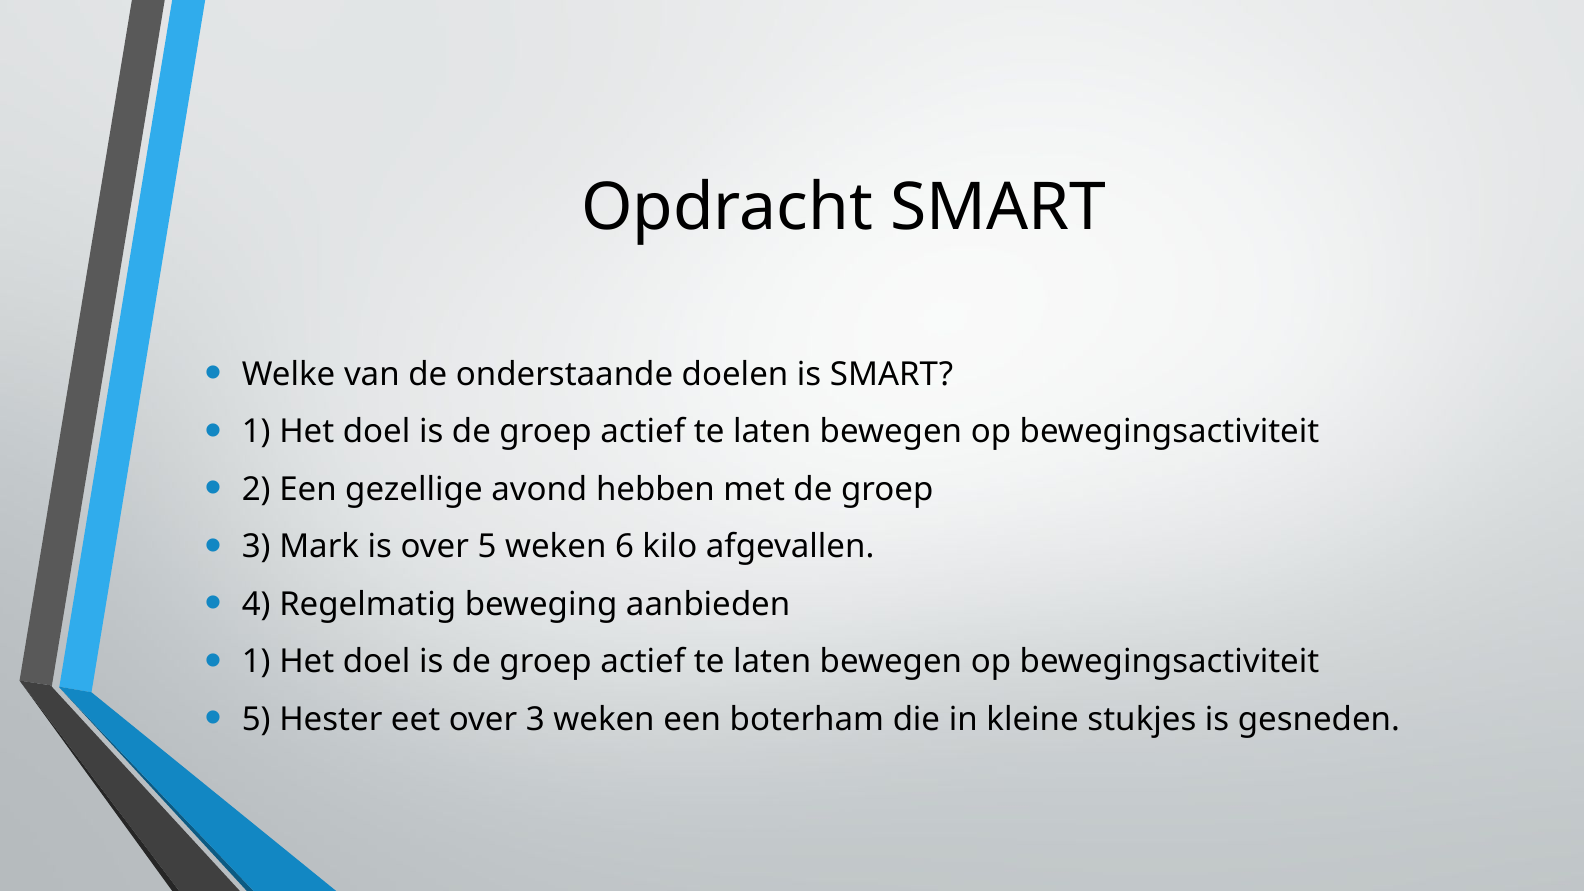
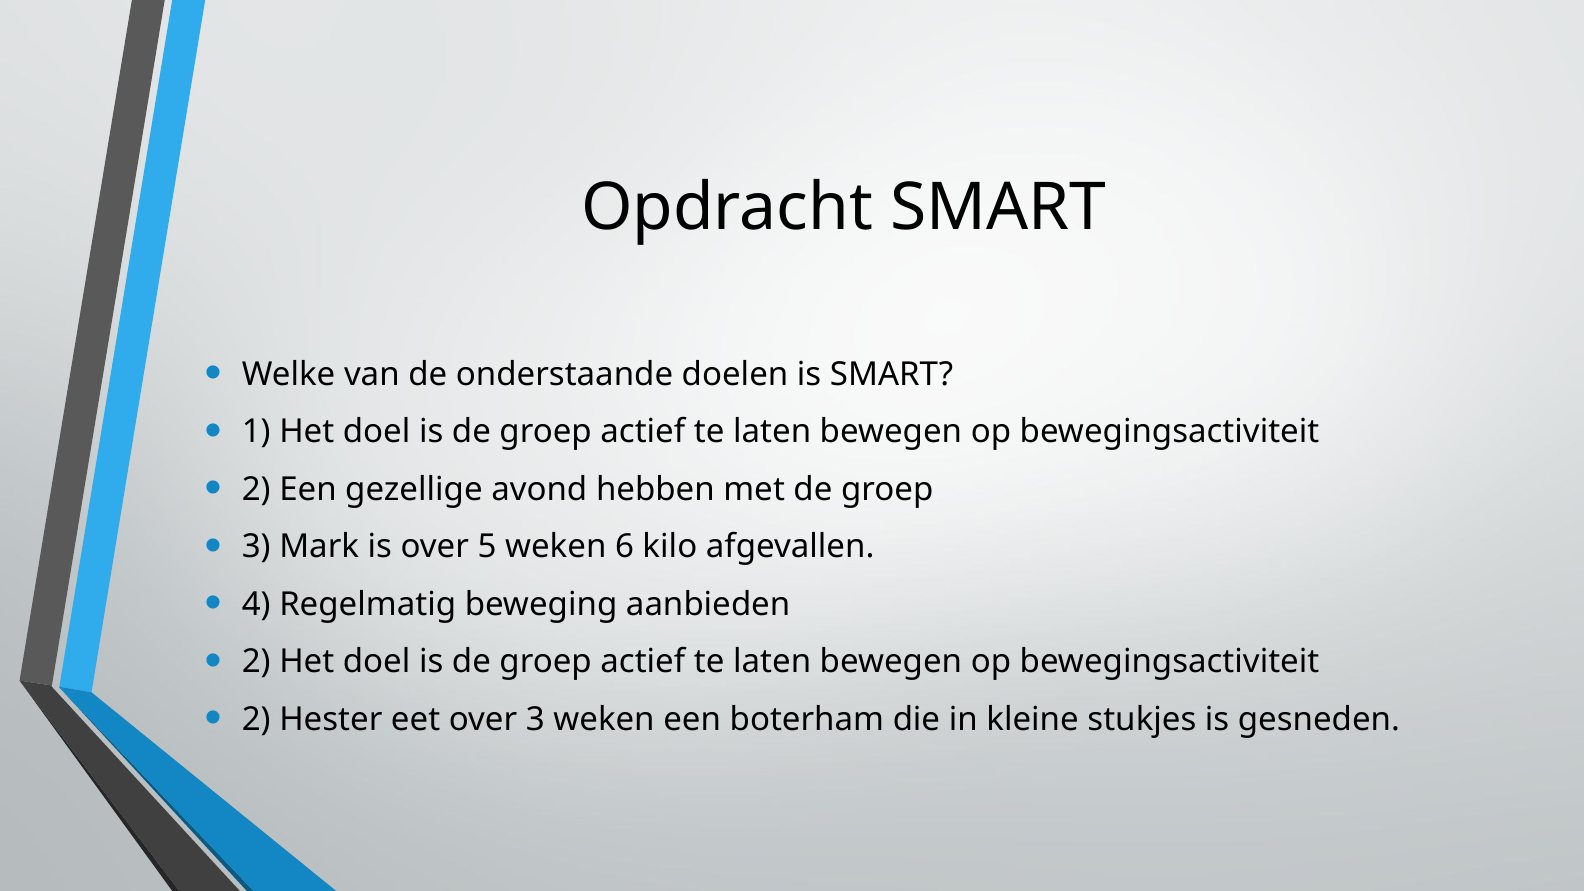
1: 1 -> 2 (256, 662)
5: 5 -> 2 (256, 719)
